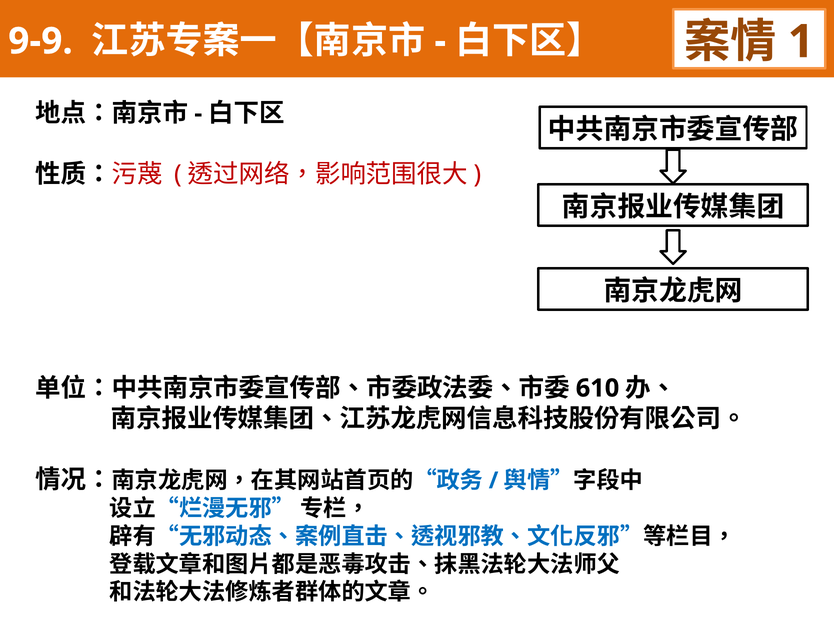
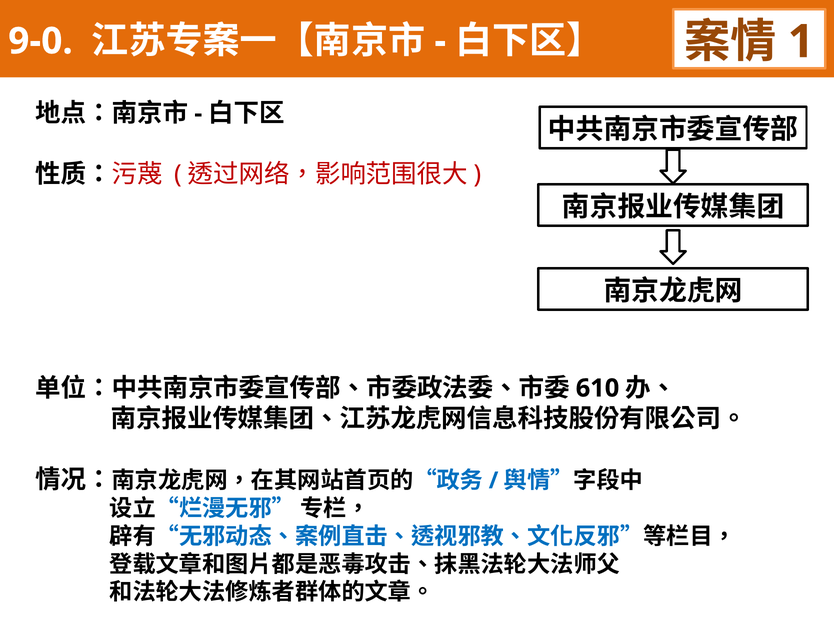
9-9: 9-9 -> 9-0 (40, 41)
